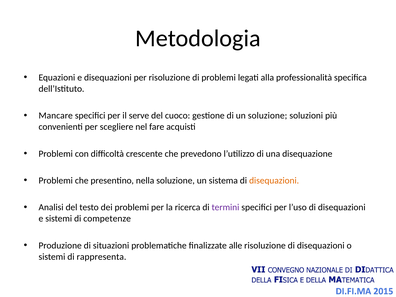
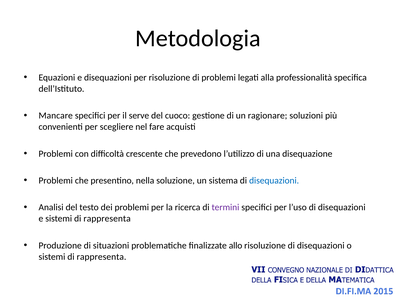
un soluzione: soluzione -> ragionare (268, 116)
disequazioni colour: orange -> blue (274, 181)
e sistemi di competenze: competenze -> rappresenta (107, 219)
alle: alle -> allo (236, 245)
